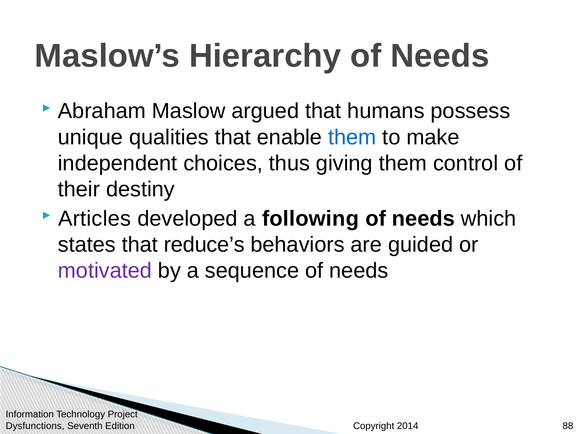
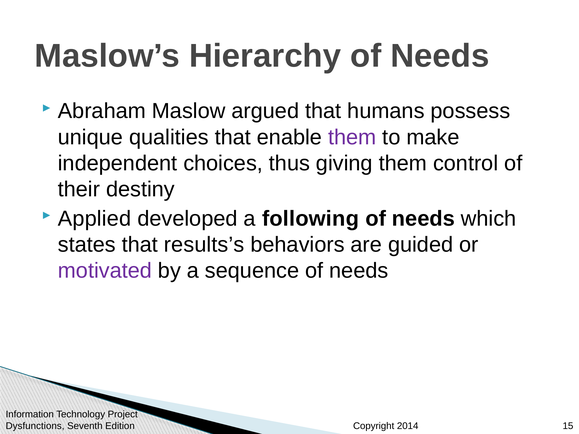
them colour: blue -> purple (352, 137)
Articles: Articles -> Applied (95, 219)
reduce’s: reduce’s -> results’s (204, 245)
88: 88 -> 15 (568, 426)
